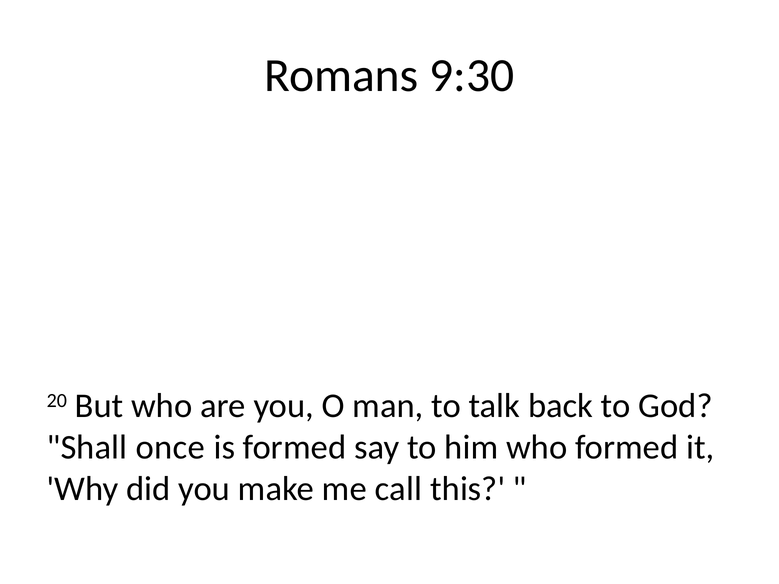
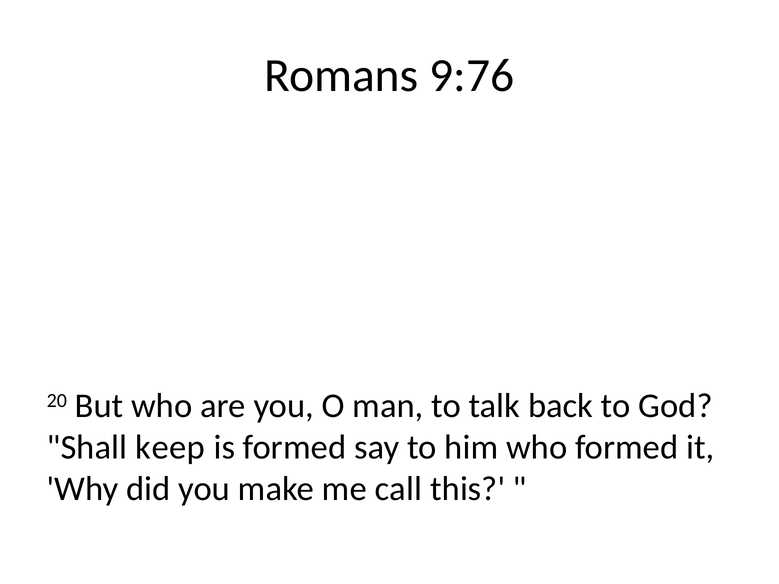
9:30: 9:30 -> 9:76 (472, 75)
once: once -> keep (170, 448)
